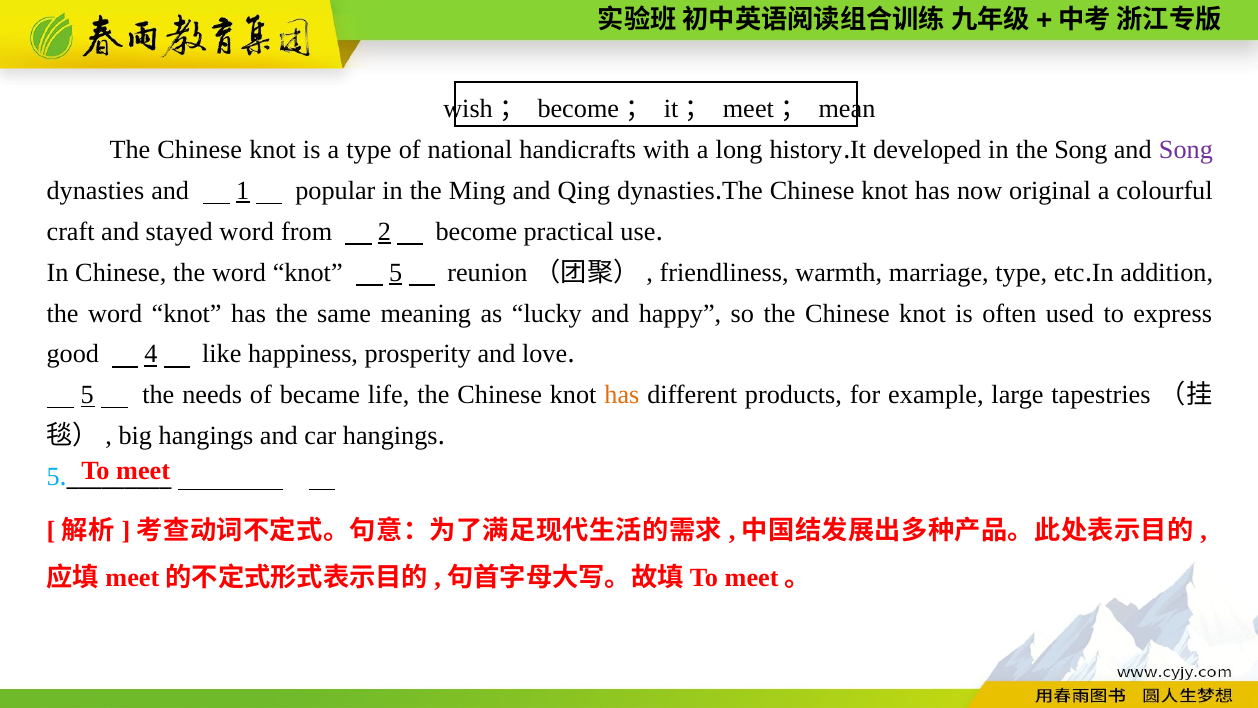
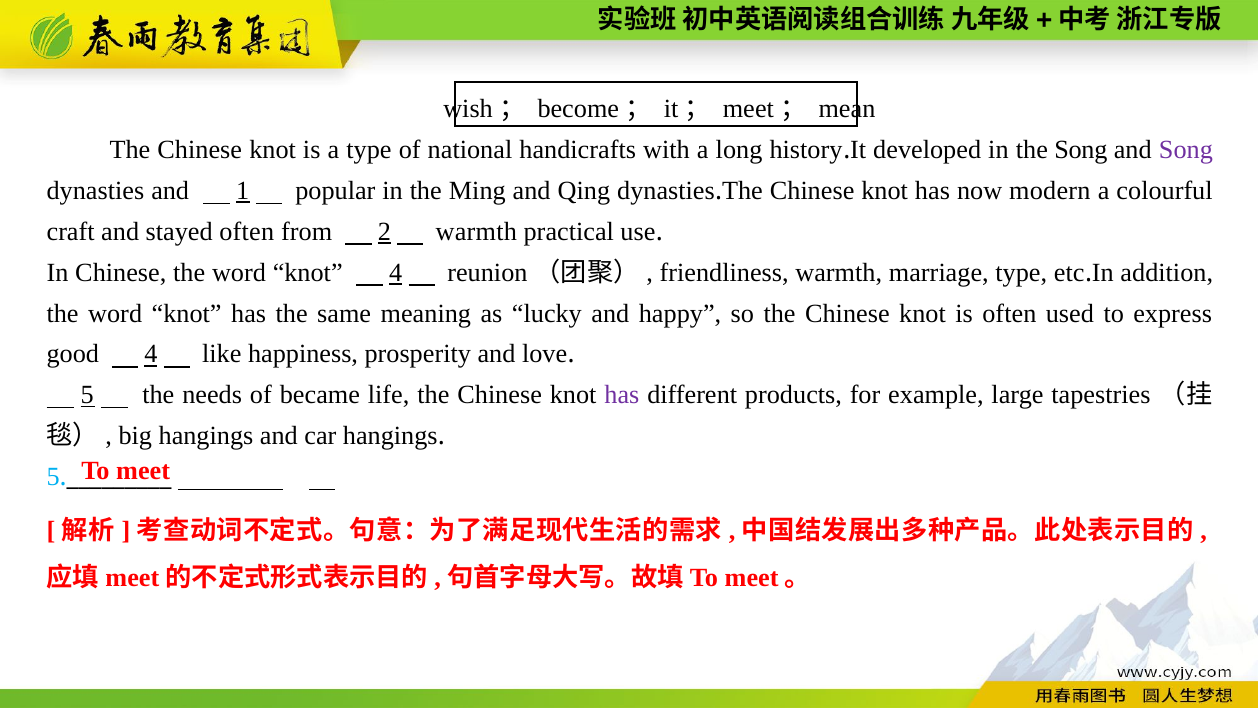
original: original -> modern (1050, 191)
stayed word: word -> often (247, 231)
2 become: become -> warmth (476, 231)
knot 5: 5 -> 4 (396, 272)
has colour: orange -> purple (622, 395)
